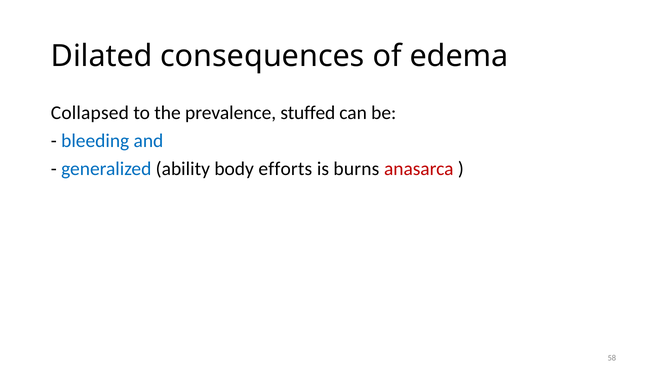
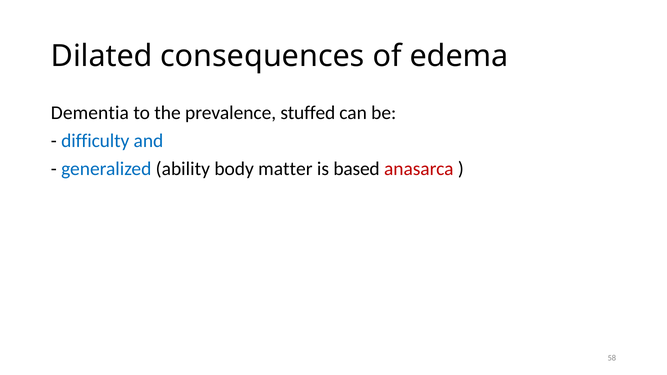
Collapsed: Collapsed -> Dementia (90, 113)
bleeding: bleeding -> difficulty (95, 141)
efforts: efforts -> matter (285, 169)
burns: burns -> based (357, 169)
